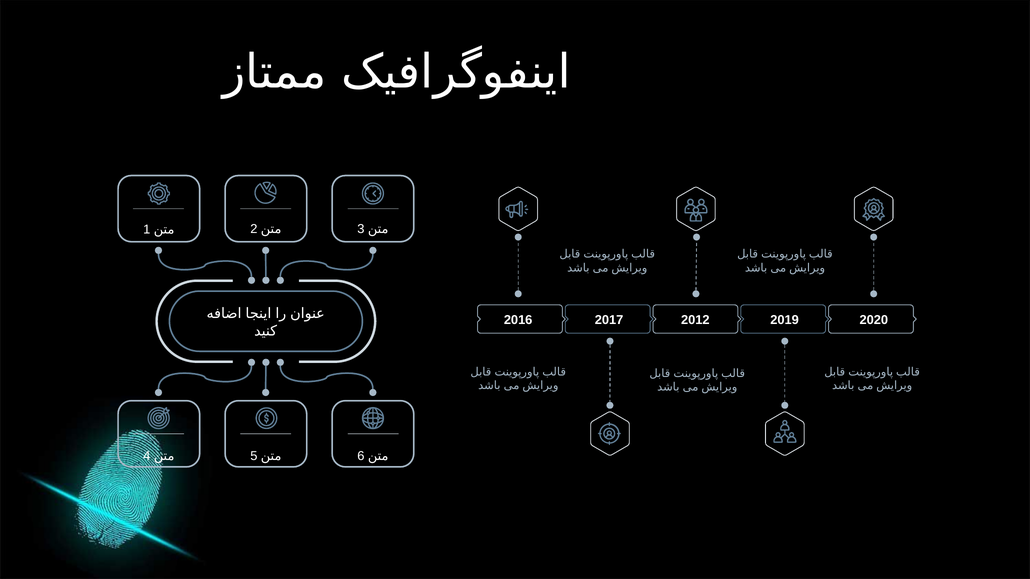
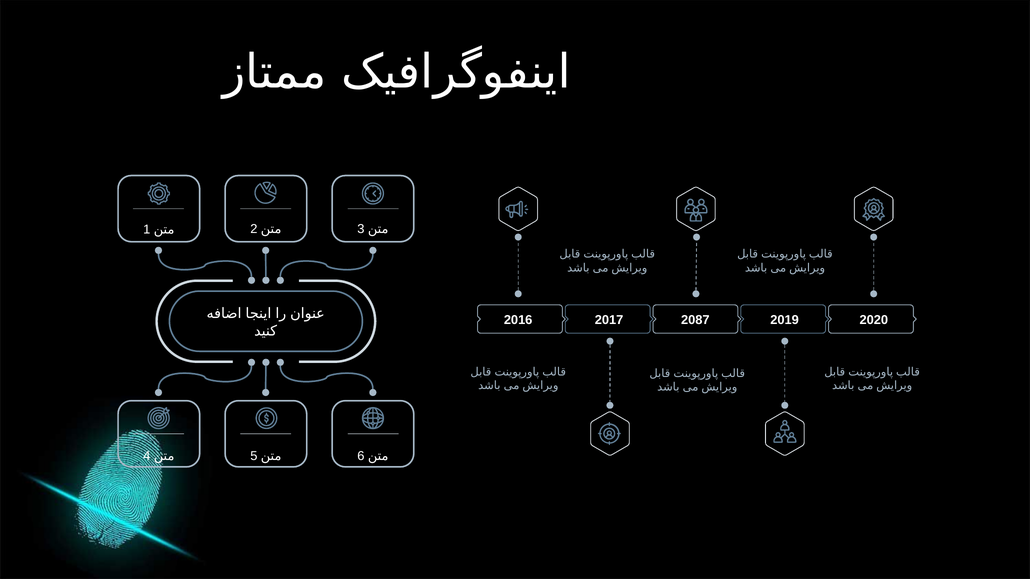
2012: 2012 -> 2087 (695, 320)
